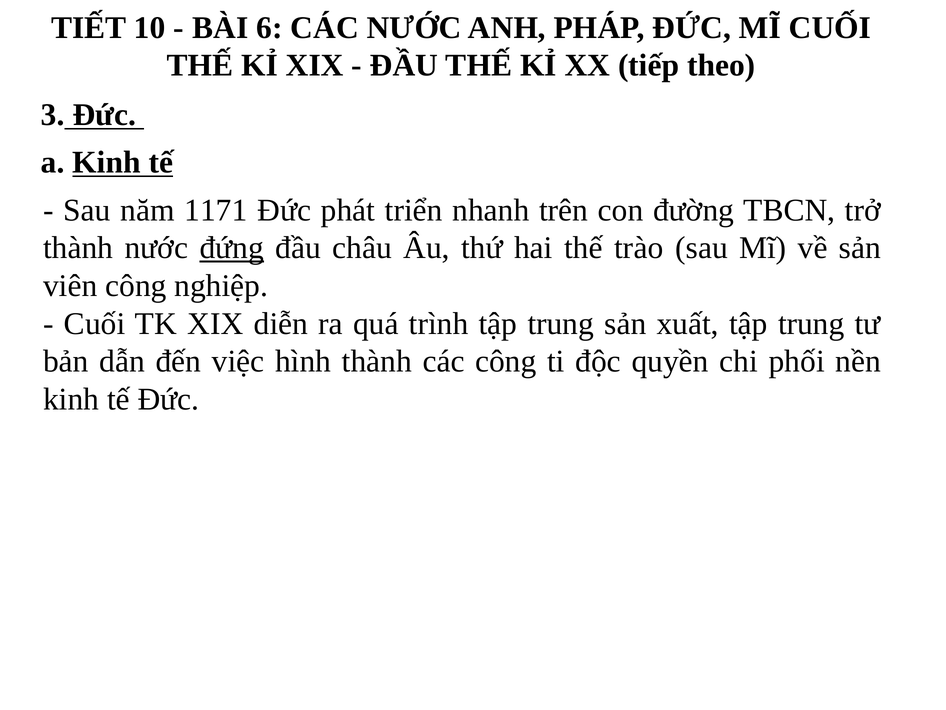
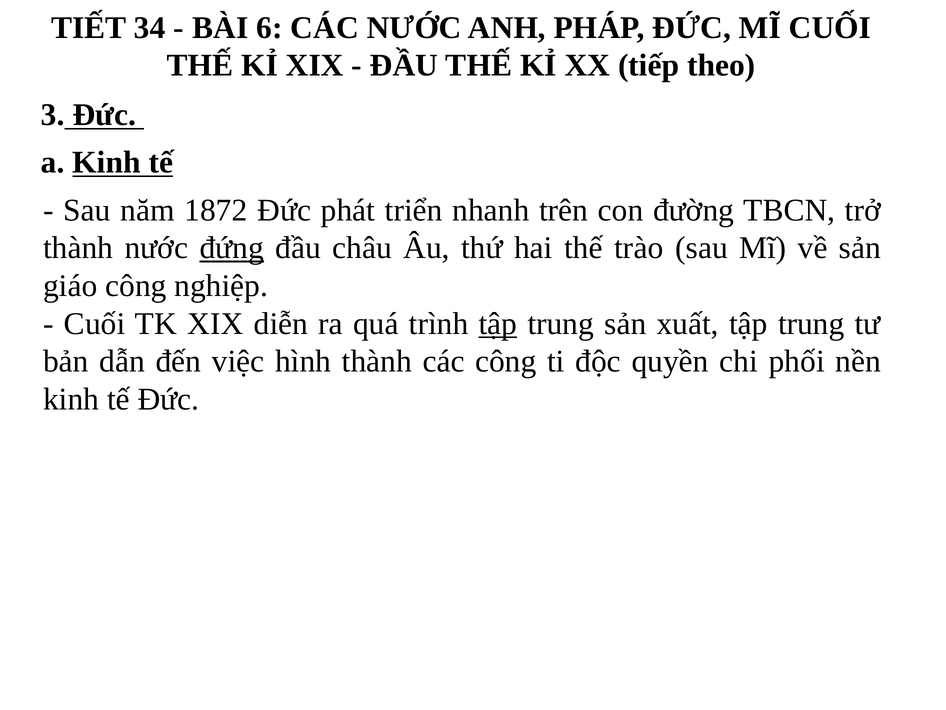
10: 10 -> 34 (150, 28)
1171: 1171 -> 1872 (216, 210)
viên: viên -> giáo (70, 286)
tập underline: none -> present (498, 323)
